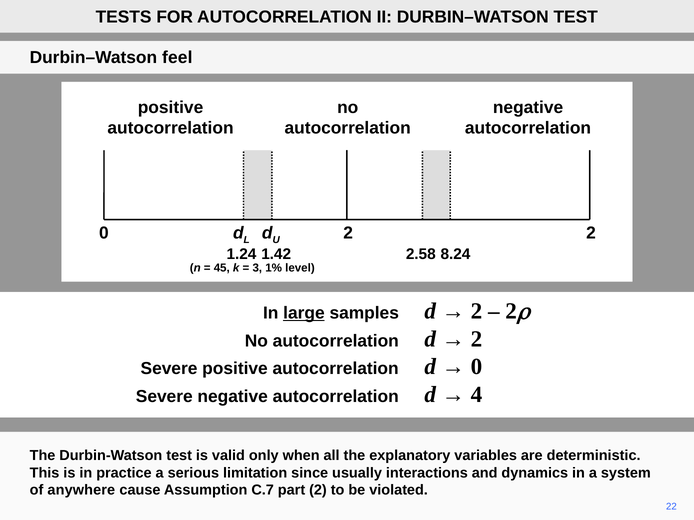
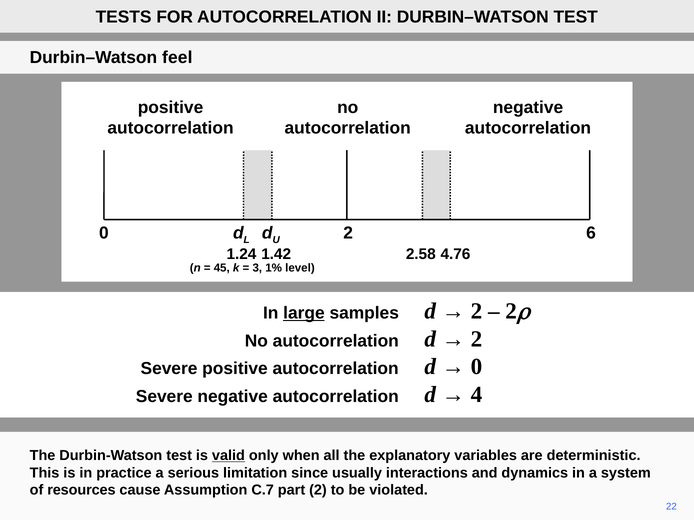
2: 2 -> 6 (591, 233)
8.24: 8.24 -> 4.76 (456, 254)
valid underline: none -> present (228, 456)
anywhere: anywhere -> resources (81, 491)
